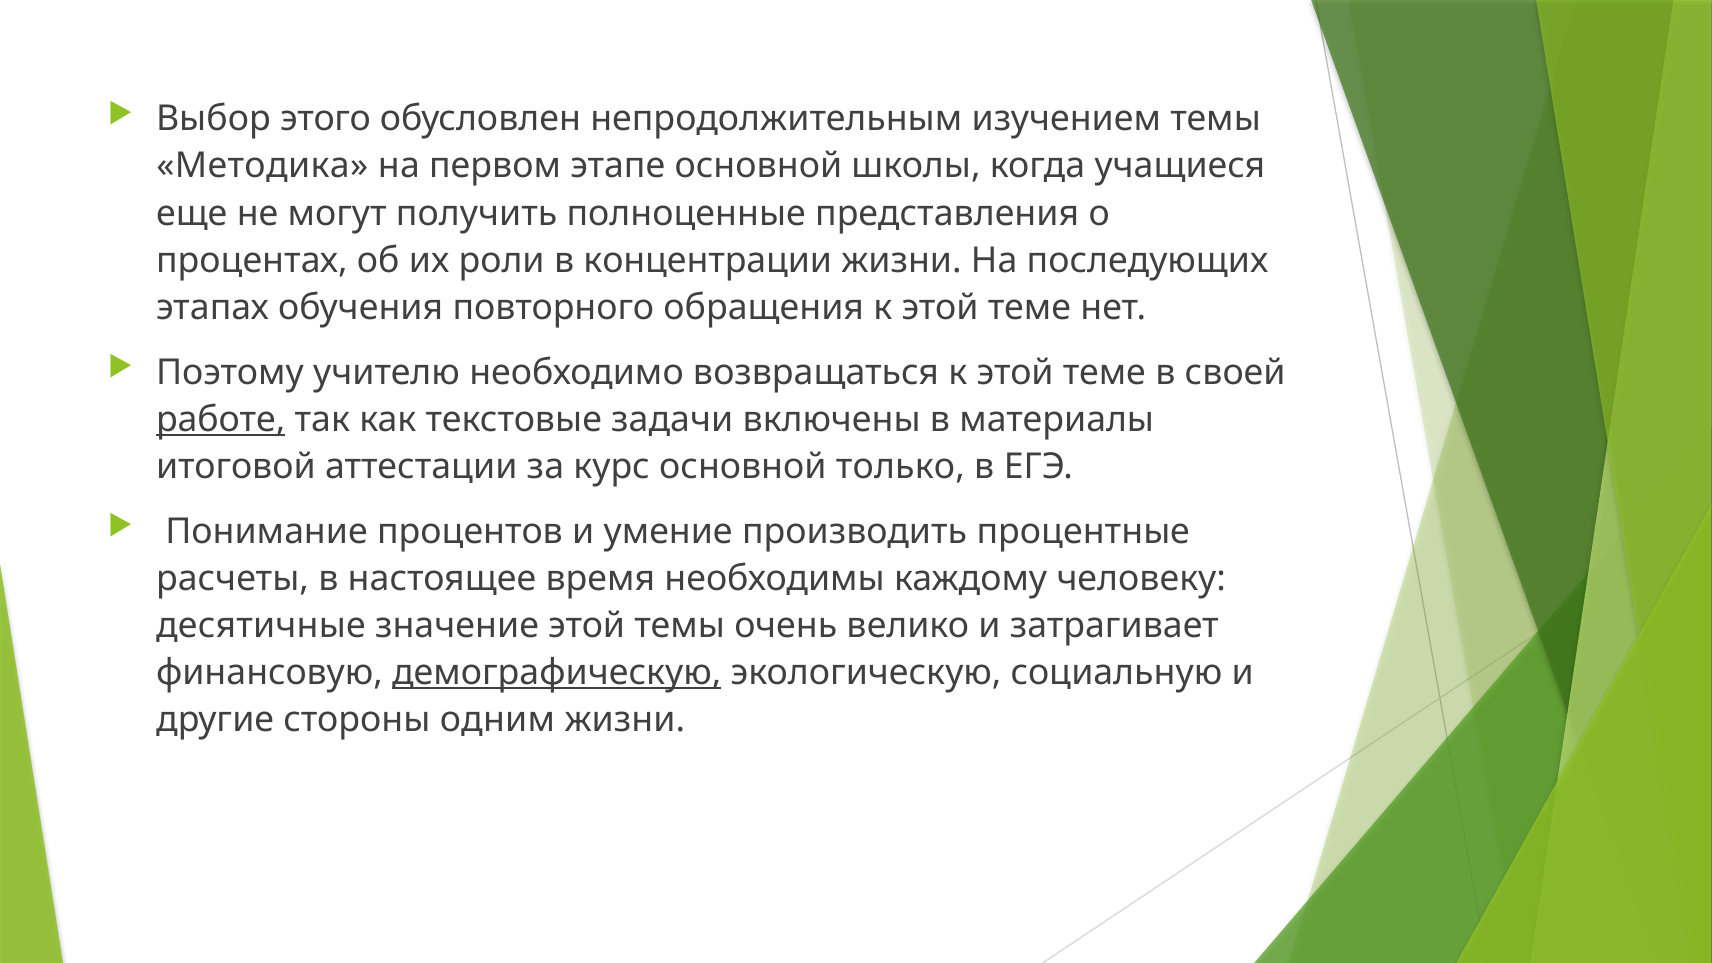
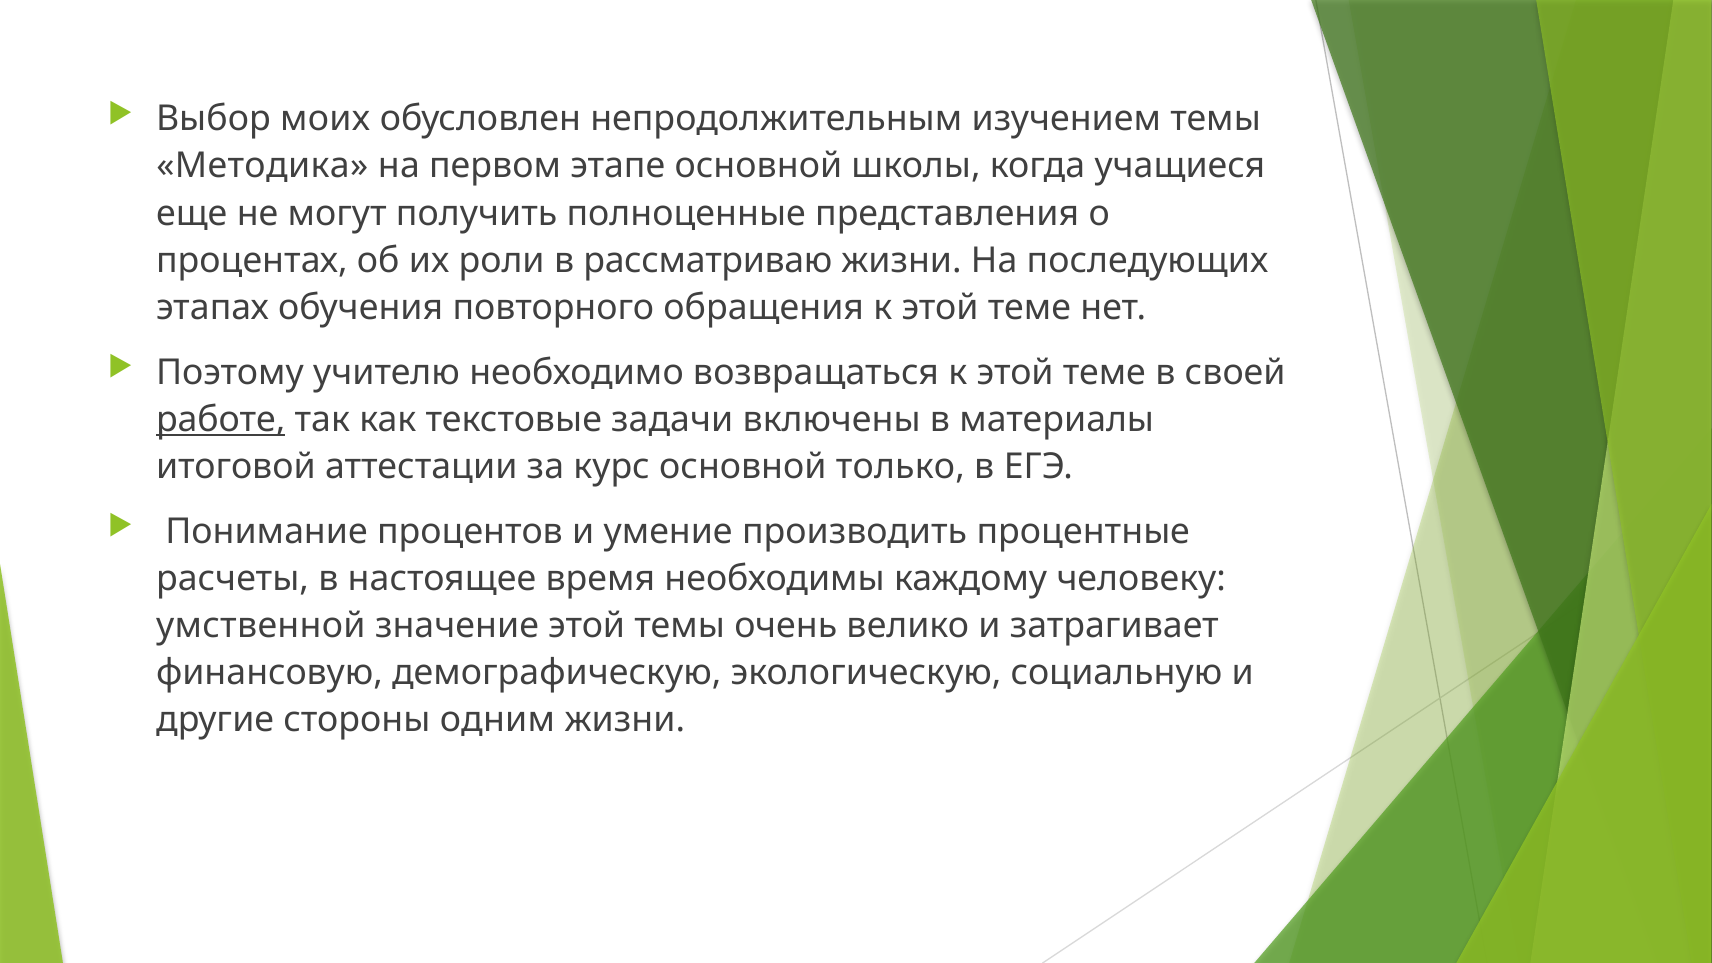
этого: этого -> моих (325, 119)
концентрации: концентрации -> рассматриваю (708, 260)
десятичные: десятичные -> умственной (261, 626)
демографическую underline: present -> none (557, 673)
